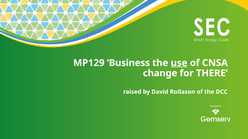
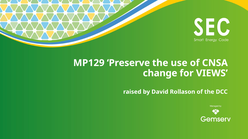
Business: Business -> Preserve (128, 63)
use underline: present -> none (179, 63)
THERE: THERE -> VIEWS (212, 73)
